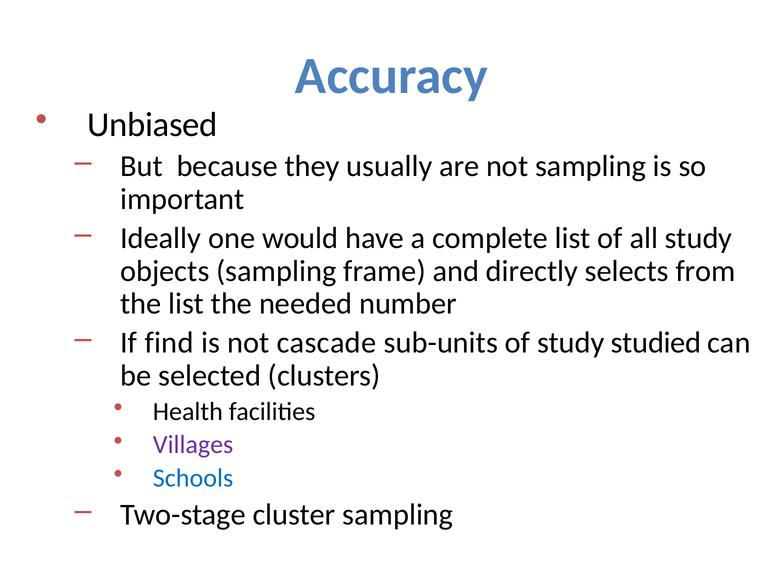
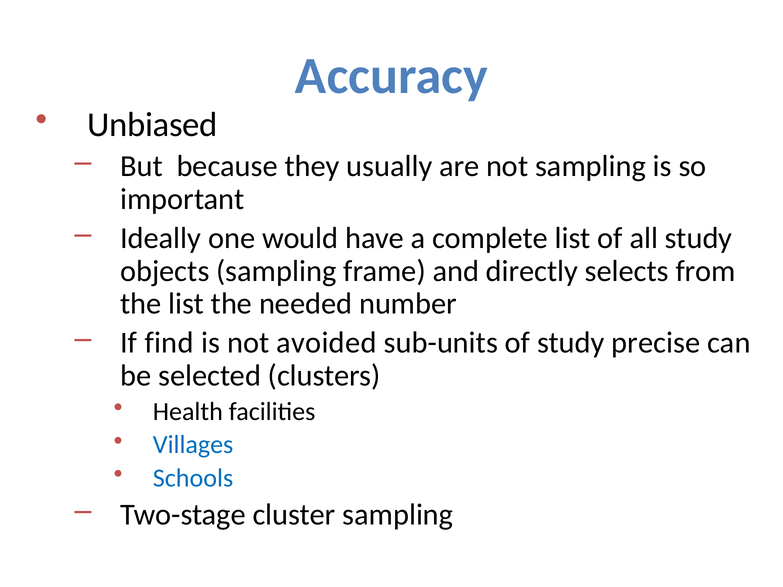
cascade: cascade -> avoided (326, 343)
studied: studied -> precise (656, 343)
Villages colour: purple -> blue (193, 445)
